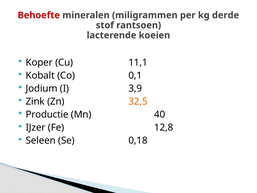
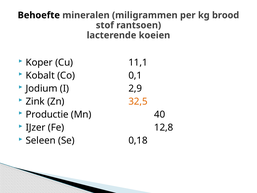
Behoefte colour: red -> black (39, 15)
derde: derde -> brood (226, 15)
3,9: 3,9 -> 2,9 (135, 88)
